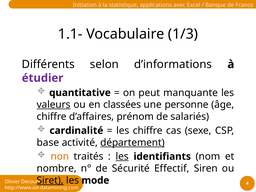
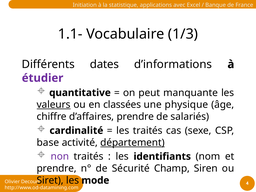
selon: selon -> dates (104, 64)
personne: personne -> physique (186, 105)
d’affaires prénom: prénom -> prendre (135, 117)
les chiffre: chiffre -> traités (148, 131)
non colour: orange -> purple (60, 156)
les underline: present -> none (122, 156)
nombre: nombre -> prendre (57, 168)
Effectif: Effectif -> Champ (172, 168)
Siret underline: present -> none (50, 180)
